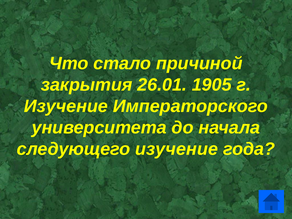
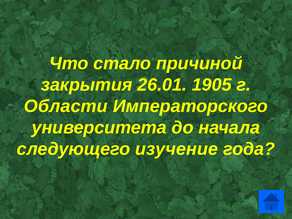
Изучение: Изучение -> Области (66, 106)
